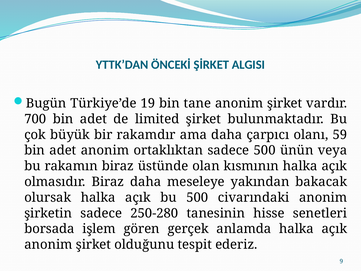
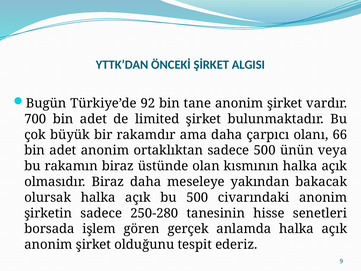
19: 19 -> 92 (148, 103)
59: 59 -> 66 (340, 135)
